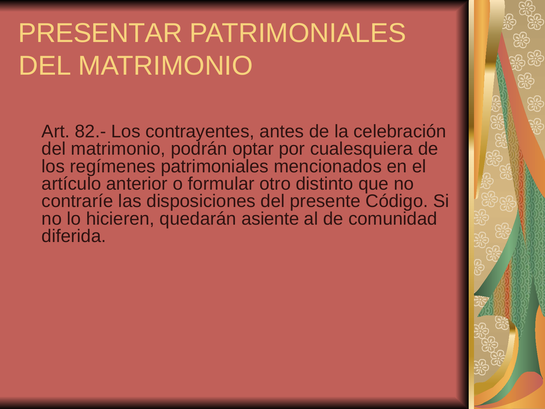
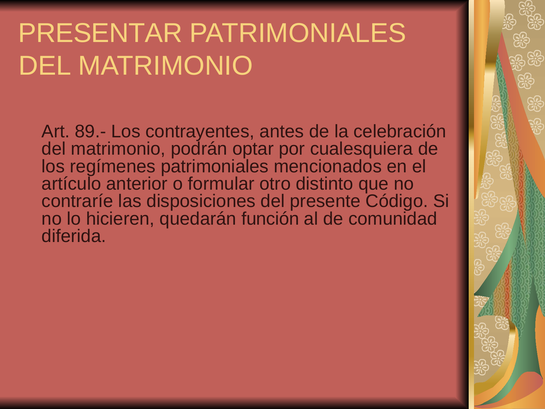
82.-: 82.- -> 89.- (90, 131)
asiente: asiente -> función (270, 219)
